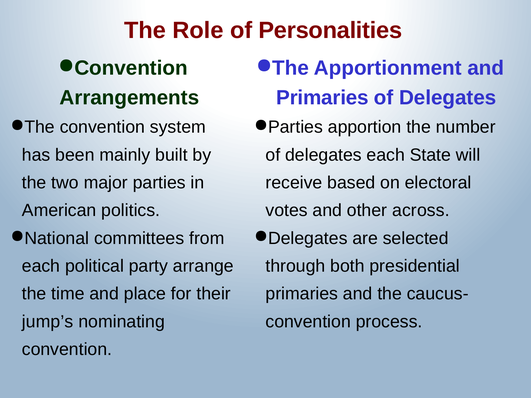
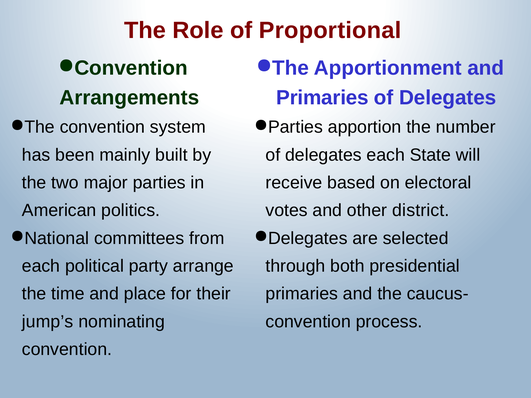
Personalities: Personalities -> Proportional (330, 30)
across: across -> district (421, 211)
